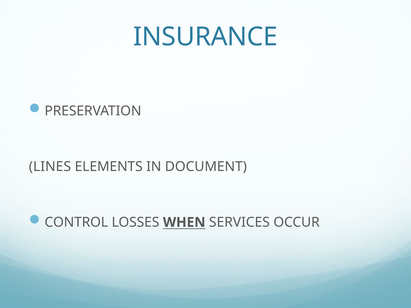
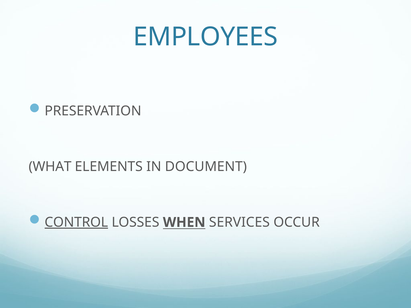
INSURANCE: INSURANCE -> EMPLOYEES (206, 37)
LINES: LINES -> WHAT (50, 167)
CONTROL underline: none -> present (76, 222)
